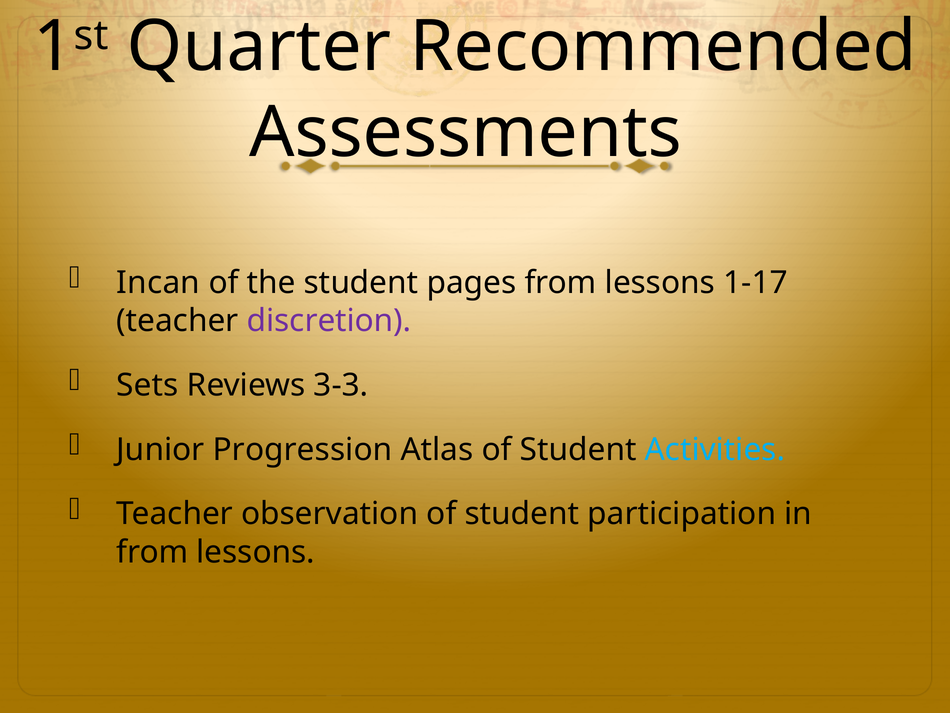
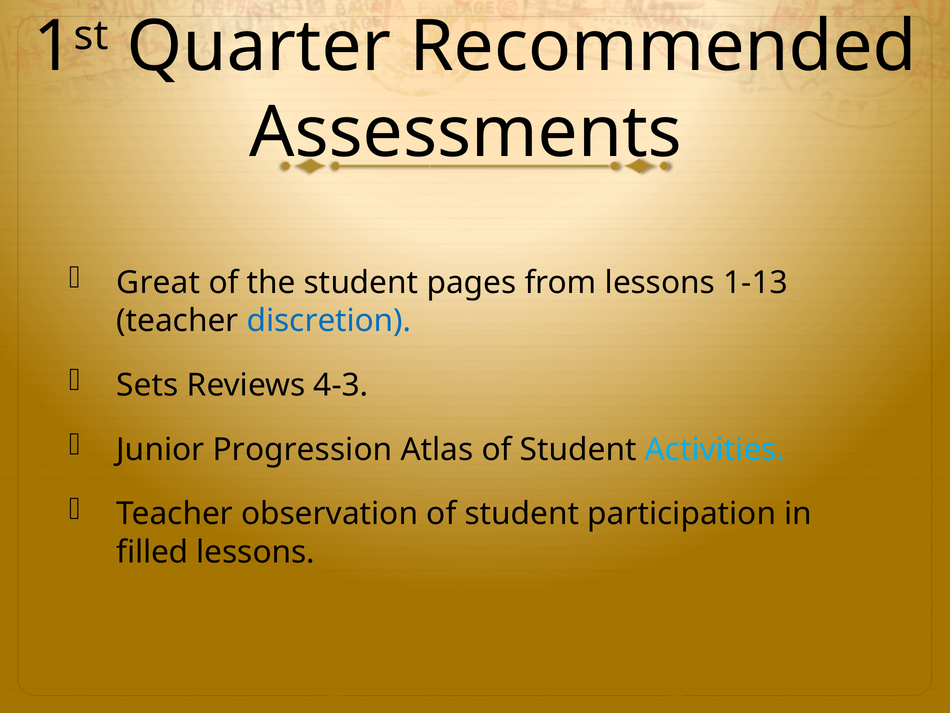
Incan: Incan -> Great (158, 282)
1-17: 1-17 -> 1-13 (756, 282)
discretion colour: purple -> blue (329, 320)
3-3: 3-3 -> 4-3 (341, 385)
from: from -> filled (152, 552)
